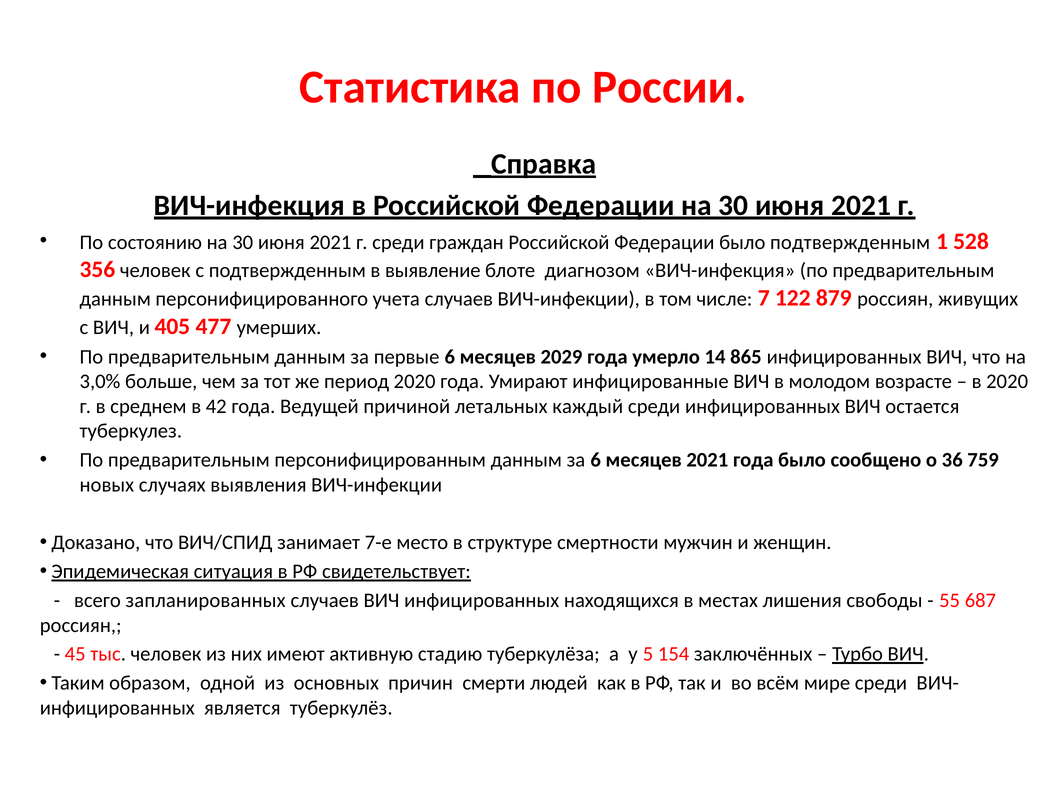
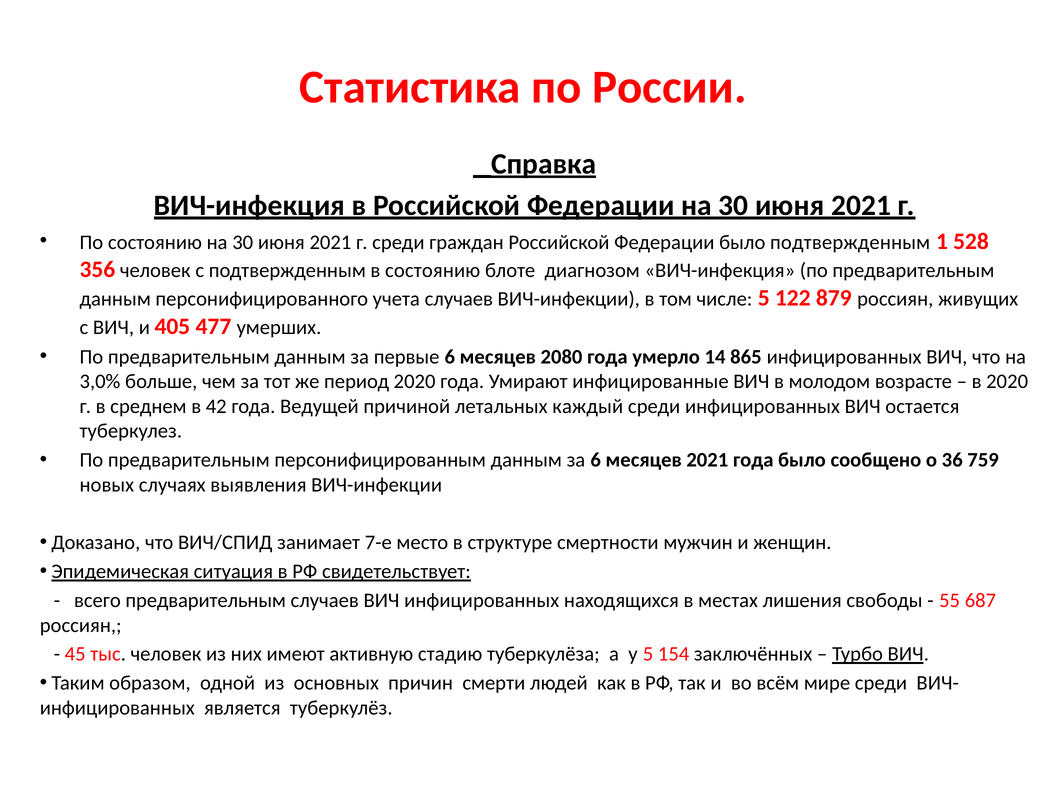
в выявление: выявление -> состоянию (433, 271)
числе 7: 7 -> 5 (764, 298)
2029: 2029 -> 2080 (561, 357)
всего запланированных: запланированных -> предварительным (206, 600)
